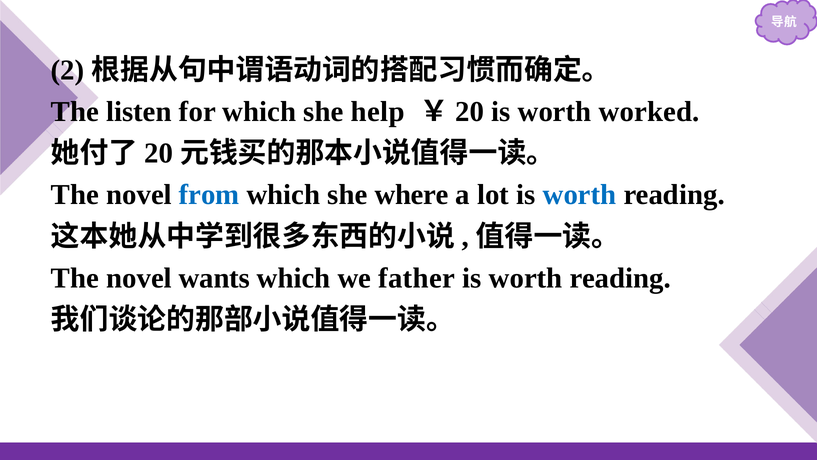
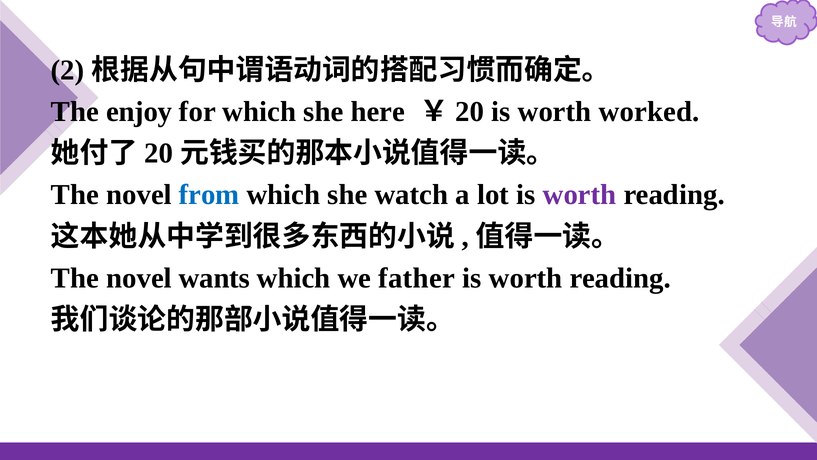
listen: listen -> enjoy (139, 112)
help: help -> here (378, 112)
where: where -> watch (411, 195)
worth colour: blue -> purple (580, 195)
